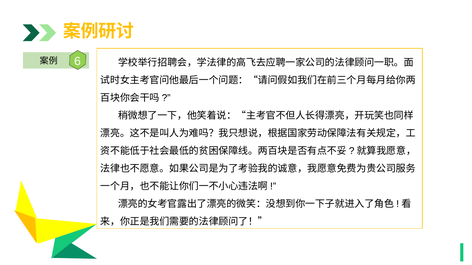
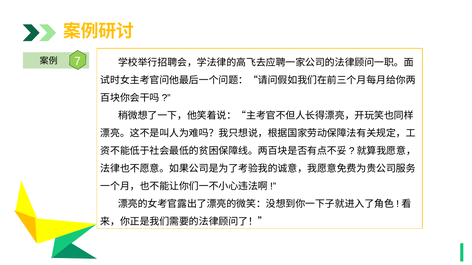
6: 6 -> 7 (77, 61)
